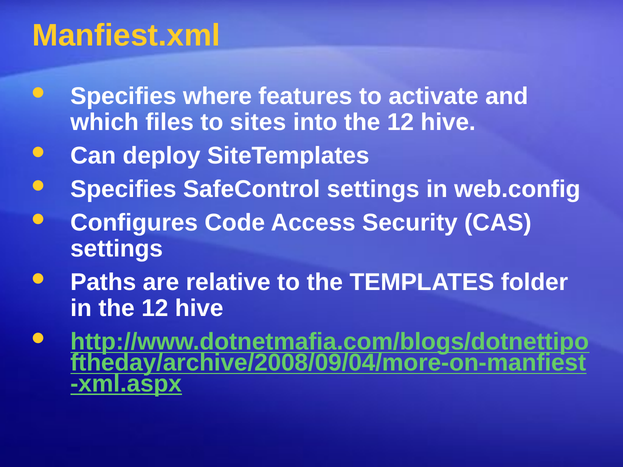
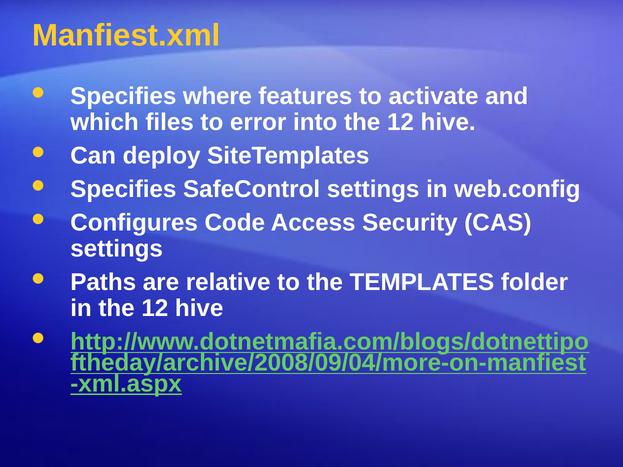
sites: sites -> error (258, 123)
